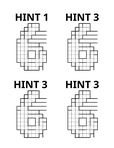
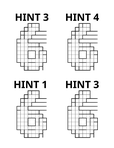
1: 1 -> 3 (46, 17)
3: 3 -> 4 (96, 17)
3: 3 -> 1 (45, 85)
